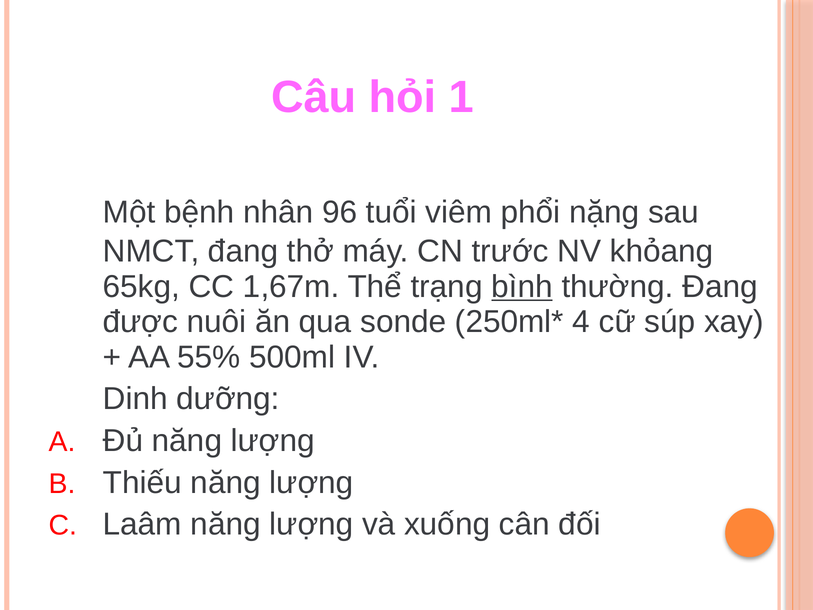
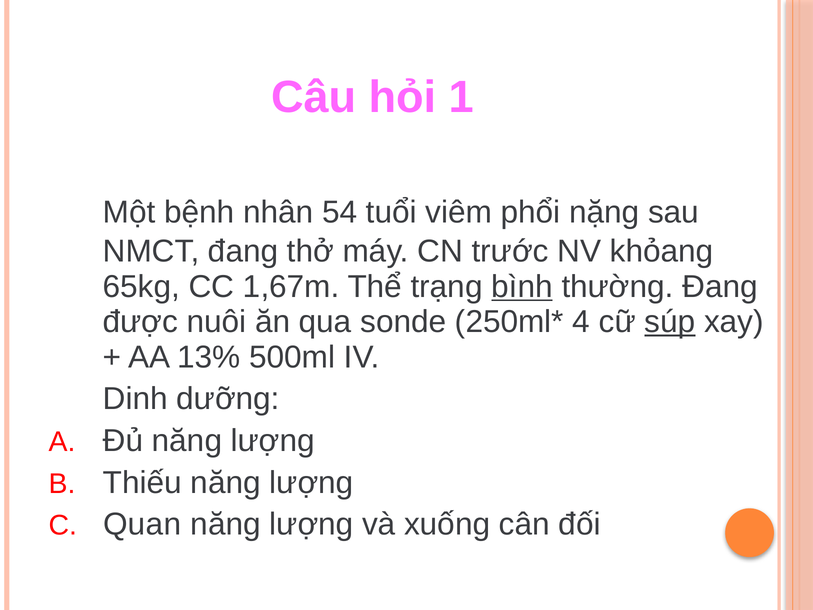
96: 96 -> 54 (340, 212)
súp underline: none -> present (670, 322)
55%: 55% -> 13% (209, 357)
Laâm: Laâm -> Quan (142, 524)
